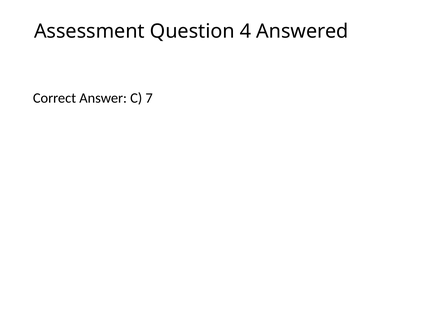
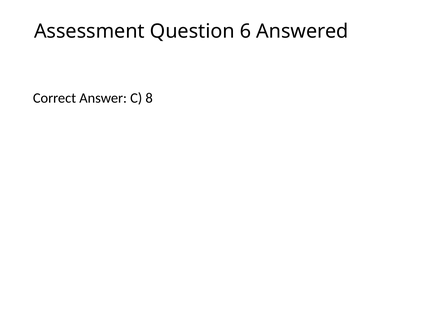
4: 4 -> 6 (245, 31)
7: 7 -> 8 (149, 98)
